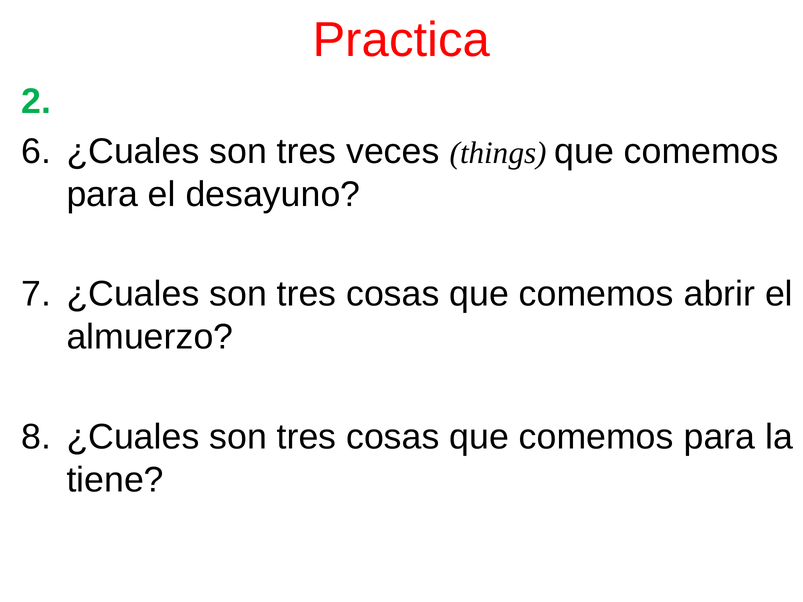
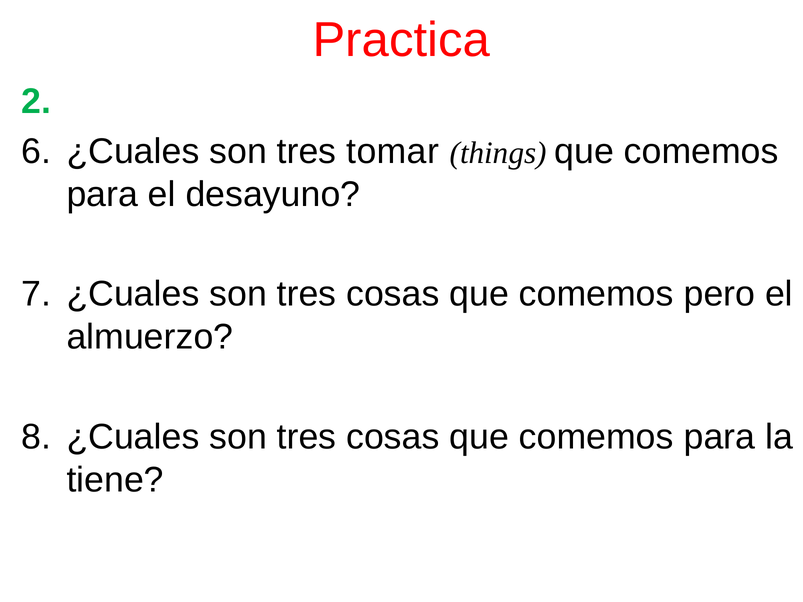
veces: veces -> tomar (393, 152)
abrir: abrir -> pero (719, 294)
